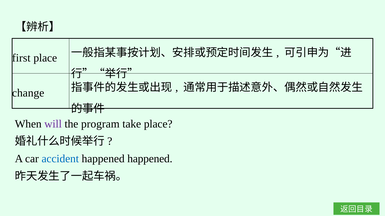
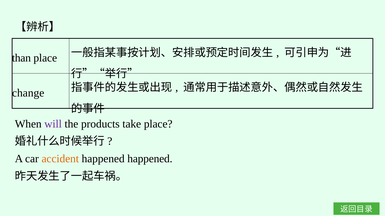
first: first -> than (21, 58)
program: program -> products (100, 124)
accident colour: blue -> orange (60, 159)
